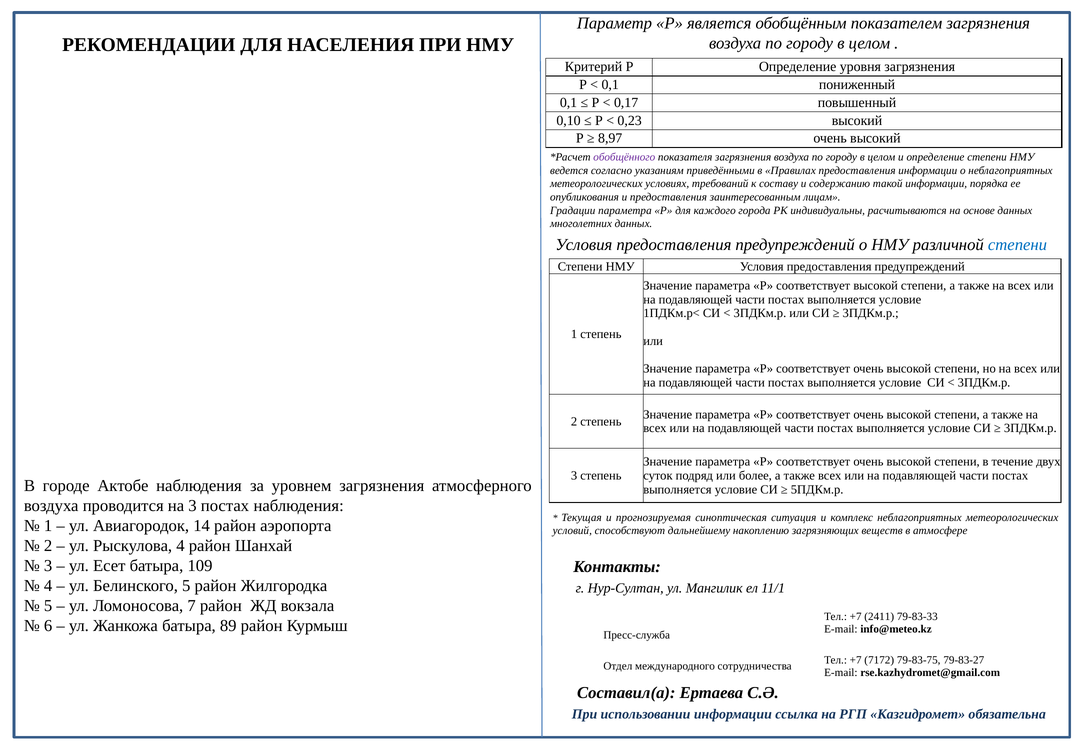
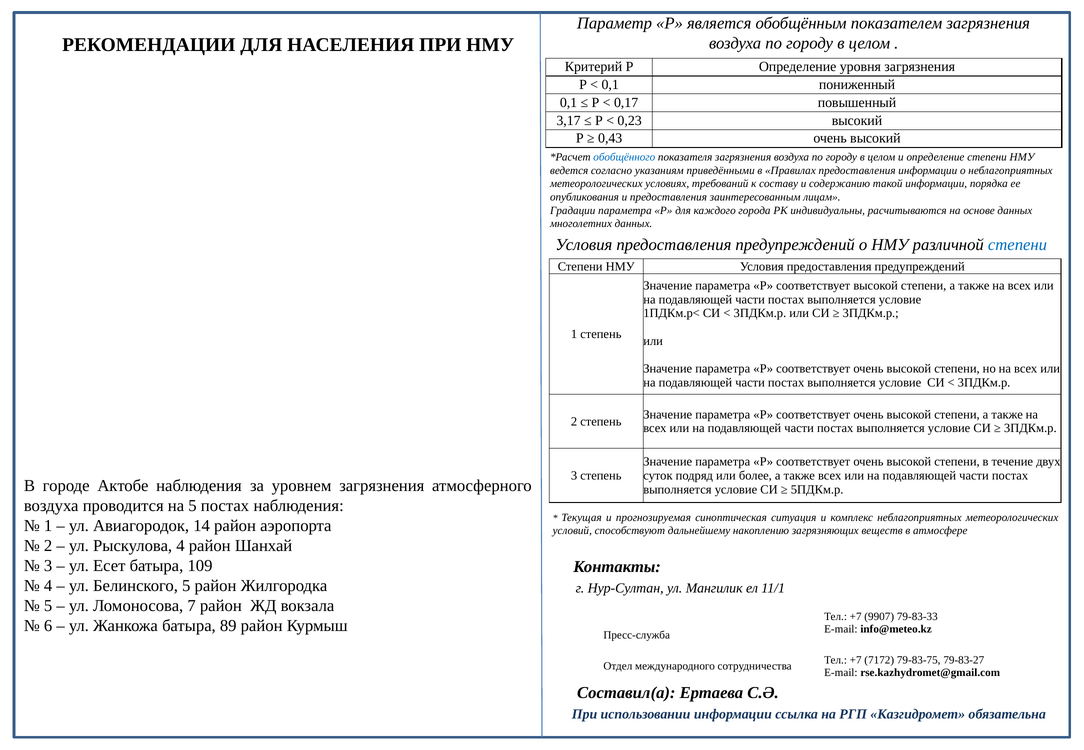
0,10: 0,10 -> 3,17 (569, 121)
8,97: 8,97 -> 0,43 (610, 138)
обобщённого colour: purple -> blue (624, 157)
на 3: 3 -> 5 (193, 506)
2411: 2411 -> 9907 (879, 617)
